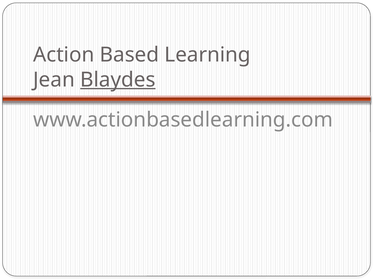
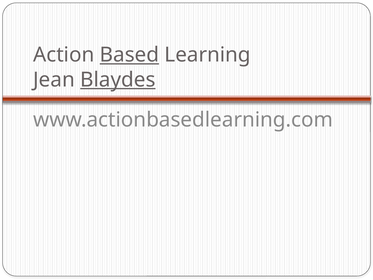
Based underline: none -> present (129, 55)
